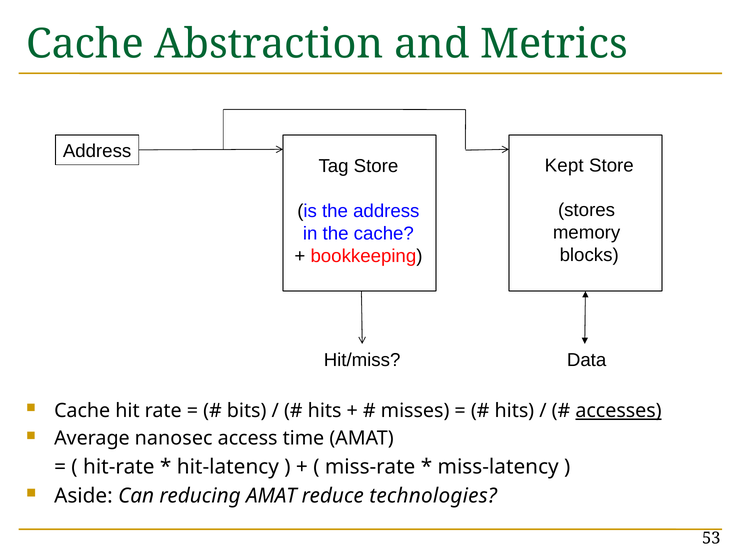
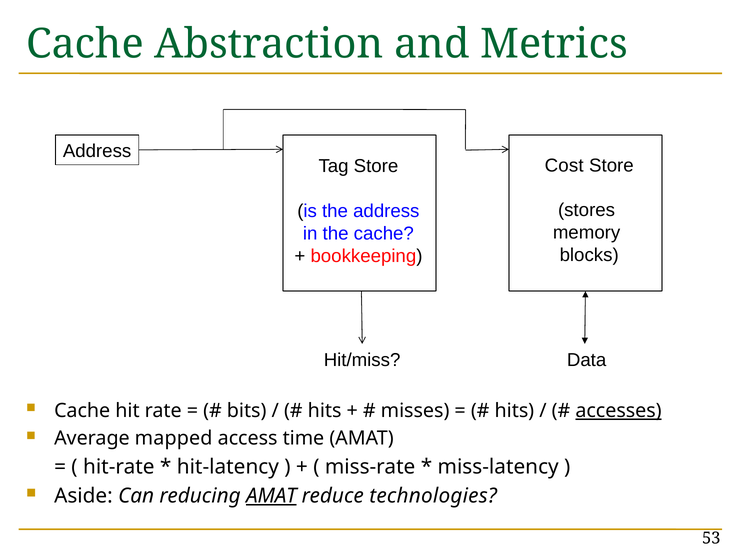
Kept: Kept -> Cost (564, 166)
nanosec: nanosec -> mapped (174, 439)
AMAT underline: none -> present (271, 496)
